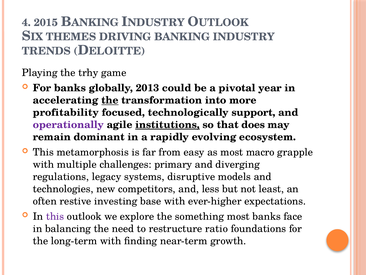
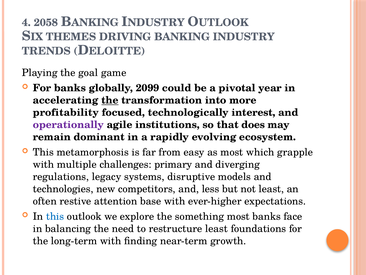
2015: 2015 -> 2058 (46, 23)
trhy: trhy -> goal (88, 73)
2013: 2013 -> 2099 (148, 88)
support: support -> interest (254, 112)
institutions underline: present -> none (168, 125)
macro: macro -> which (260, 152)
investing: investing -> attention (116, 201)
this colour: purple -> blue (55, 216)
restructure ratio: ratio -> least (216, 228)
